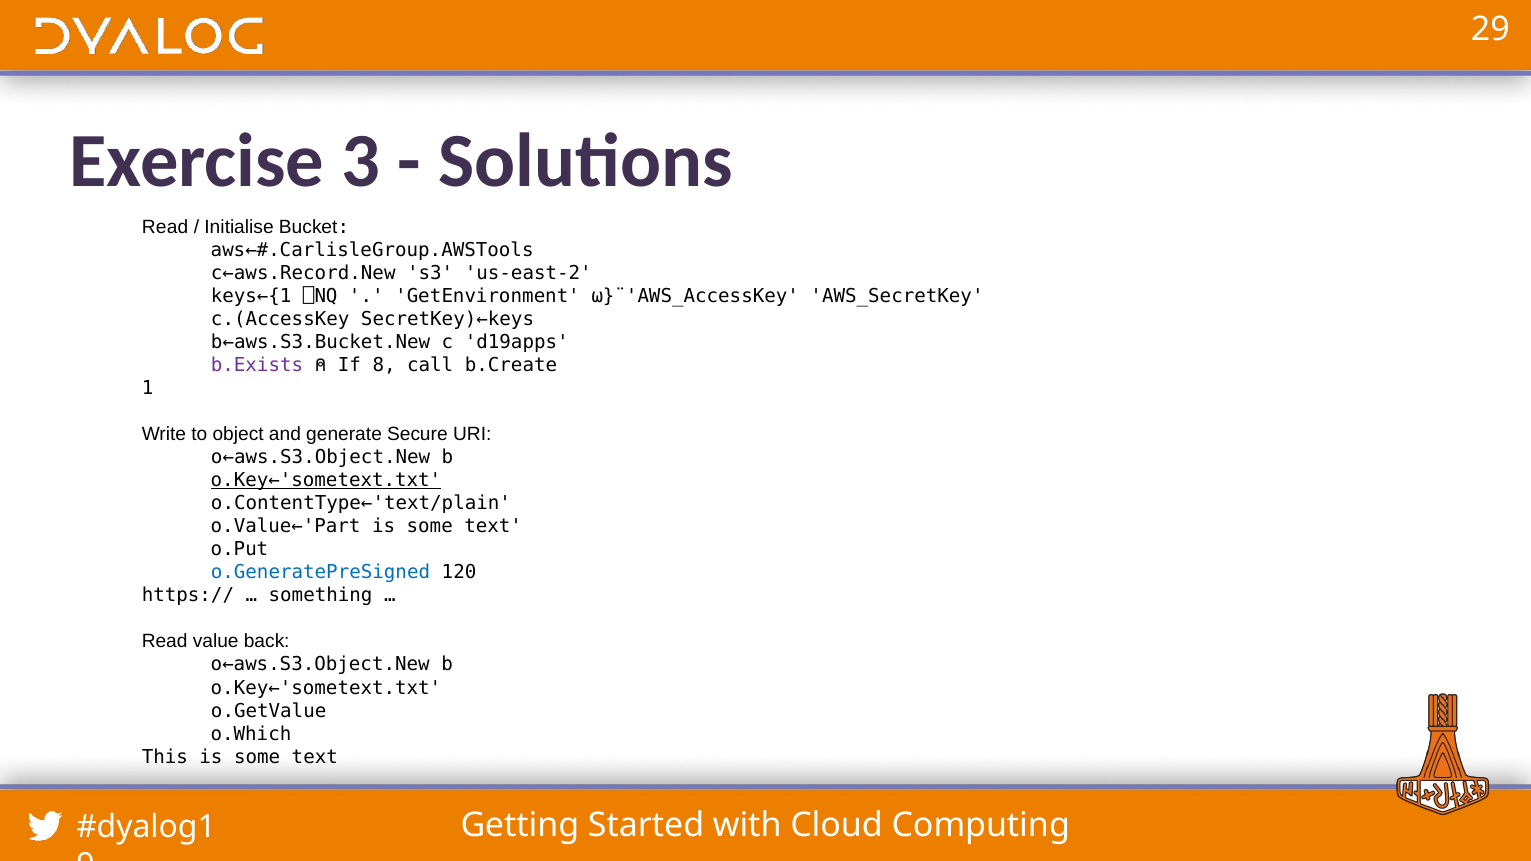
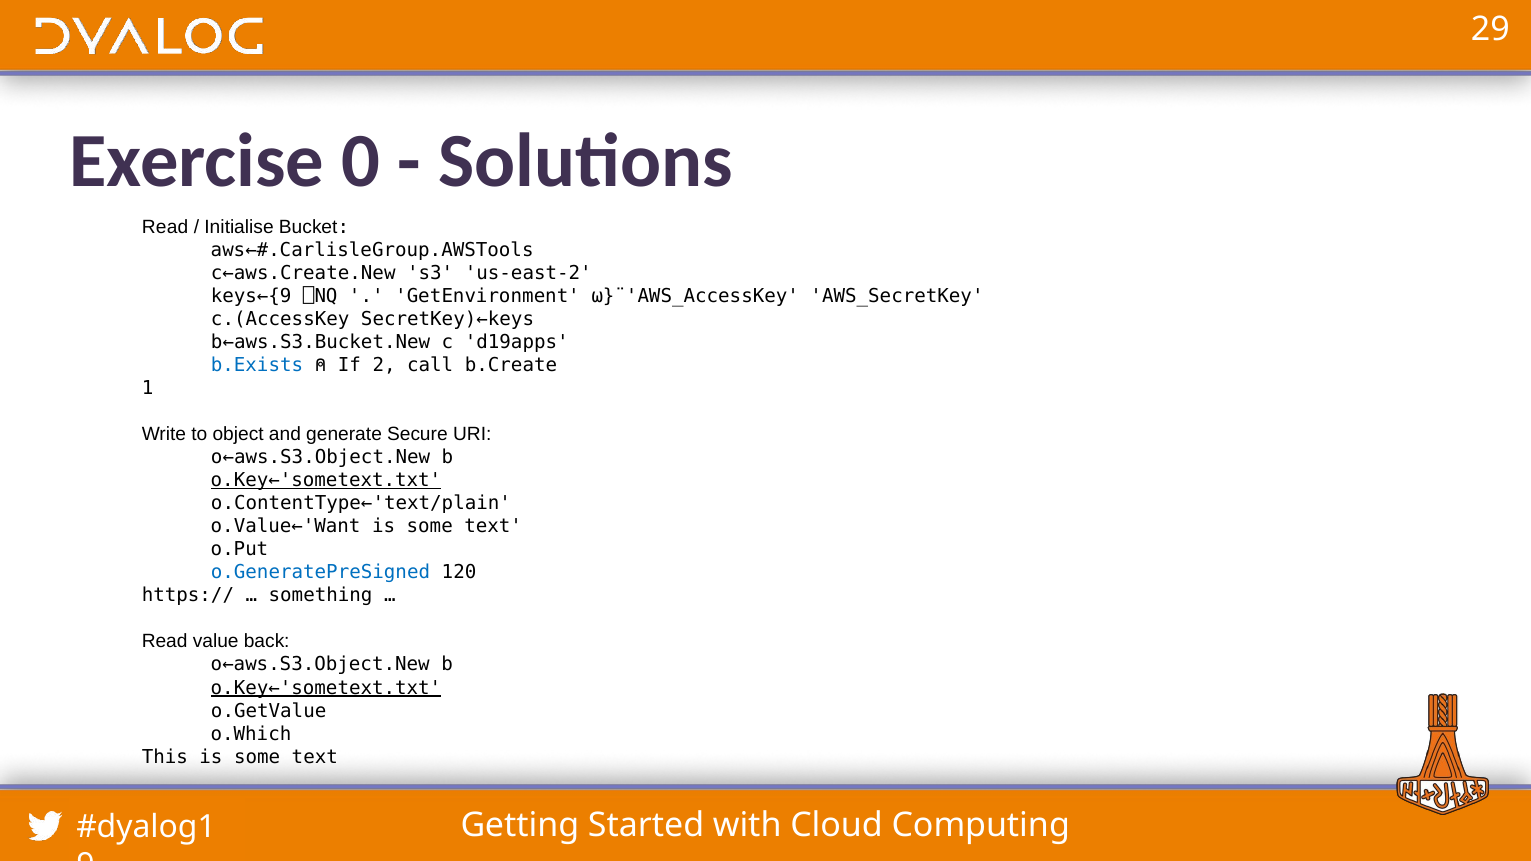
3: 3 -> 0 (361, 162)
c←aws.Record.New: c←aws.Record.New -> c←aws.Create.New (303, 273)
keys←{1: keys←{1 -> keys←{9 (251, 296)
b.Exists colour: purple -> blue (257, 366)
8: 8 -> 2 (384, 366)
o.Value←'Part: o.Value←'Part -> o.Value←'Want (286, 527)
o.Key←'sometext.txt underline: none -> present (326, 688)
